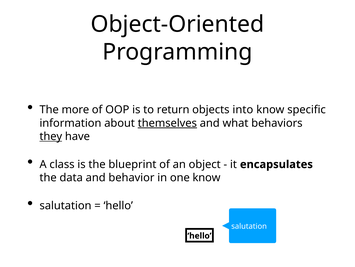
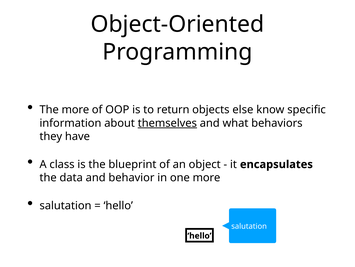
into: into -> else (243, 109)
they underline: present -> none (51, 136)
one know: know -> more (206, 177)
